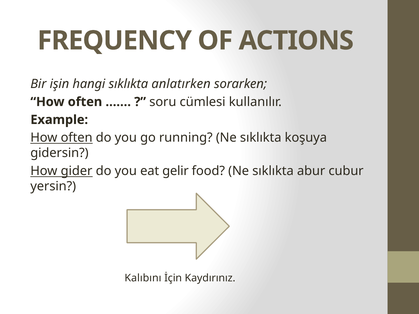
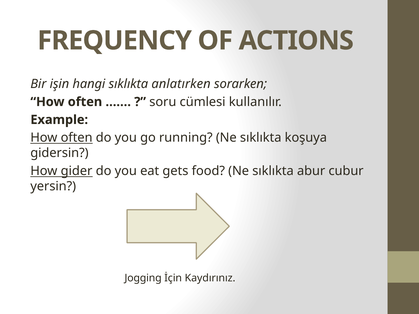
gelir: gelir -> gets (175, 171)
Kalıbını: Kalıbını -> Jogging (143, 278)
